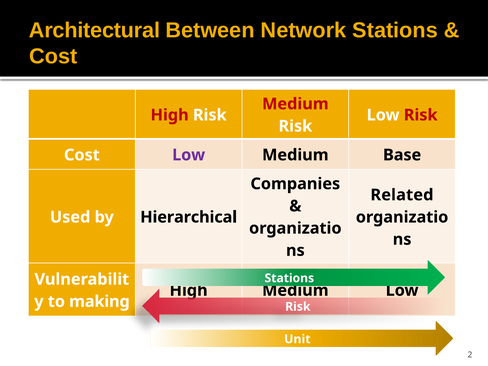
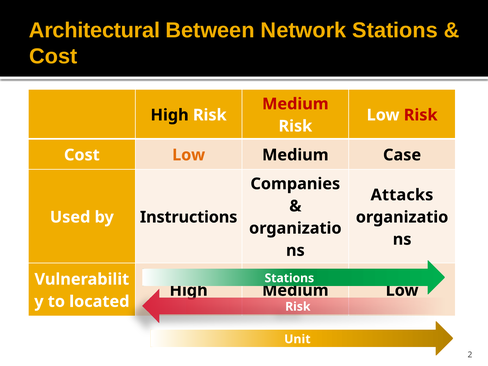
High colour: red -> black (170, 115)
Low colour: purple -> orange (189, 155)
Base: Base -> Case (402, 155)
Related: Related -> Attacks (402, 195)
Hierarchical: Hierarchical -> Instructions (189, 217)
making: making -> located (99, 302)
